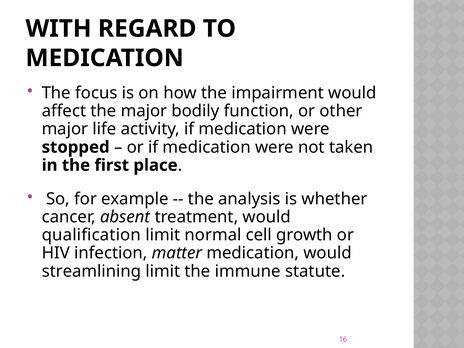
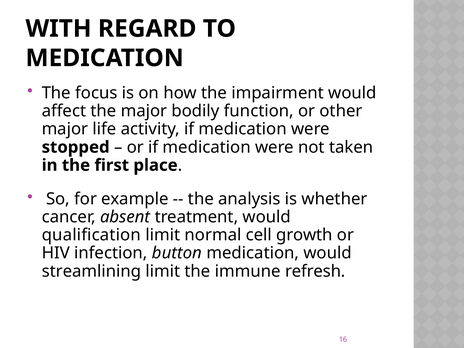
matter: matter -> button (177, 253)
statute: statute -> refresh (315, 271)
